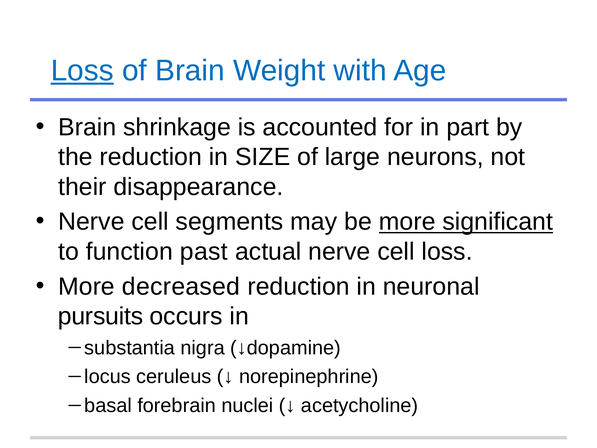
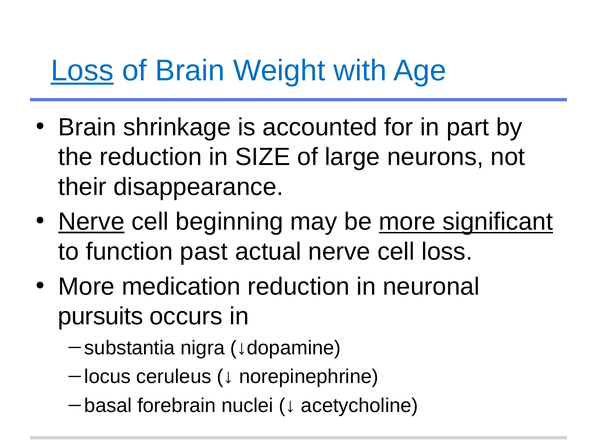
Nerve underline: none -> present (91, 222)
segments: segments -> beginning (229, 222)
decreased: decreased -> medication (181, 286)
